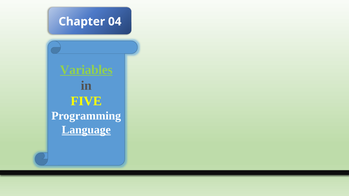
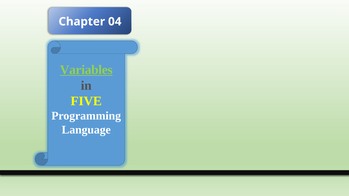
Language underline: present -> none (86, 130)
